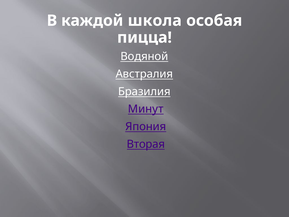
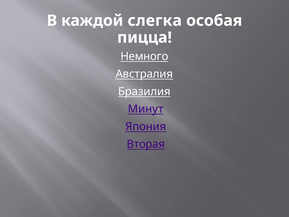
школа: школа -> слегка (155, 21)
Водяной: Водяной -> Немного (144, 56)
